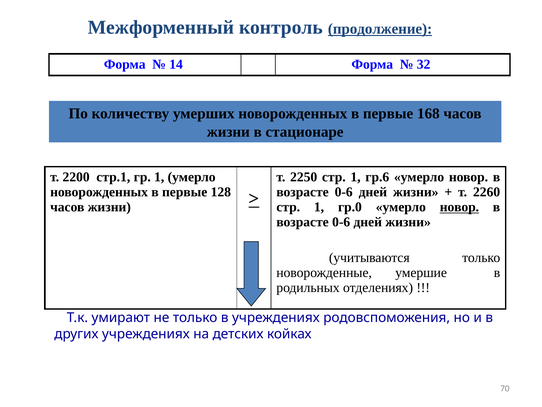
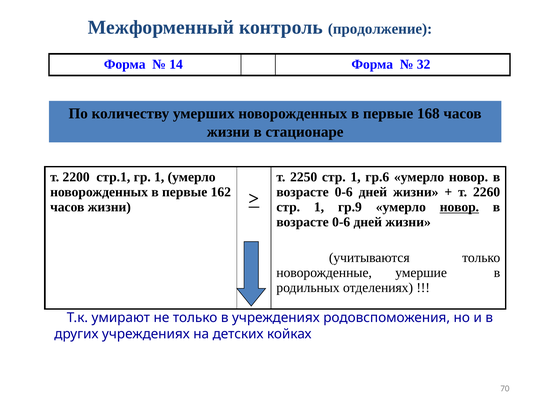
продолжение underline: present -> none (380, 29)
128: 128 -> 162 (221, 192)
гр.0: гр.0 -> гр.9 (350, 207)
